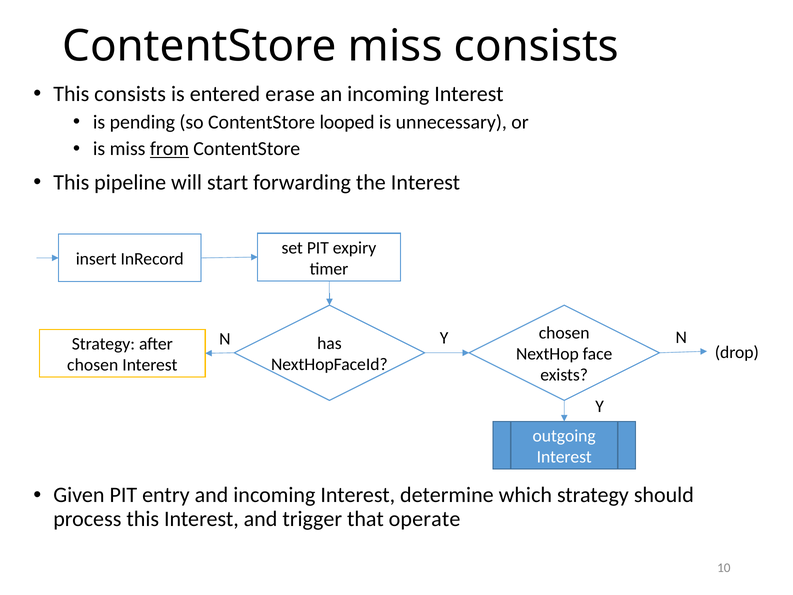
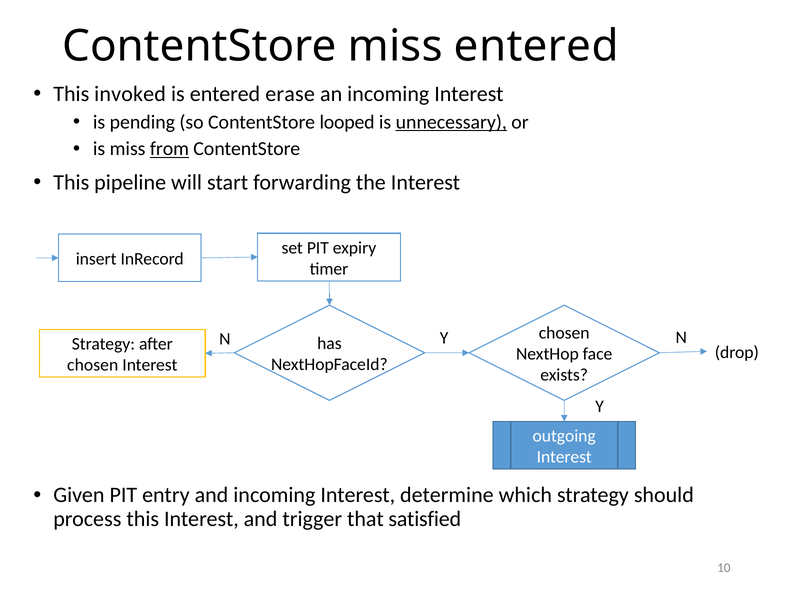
miss consists: consists -> entered (536, 46)
This consists: consists -> invoked (130, 94)
unnecessary underline: none -> present (451, 122)
operate: operate -> satisfied (425, 519)
